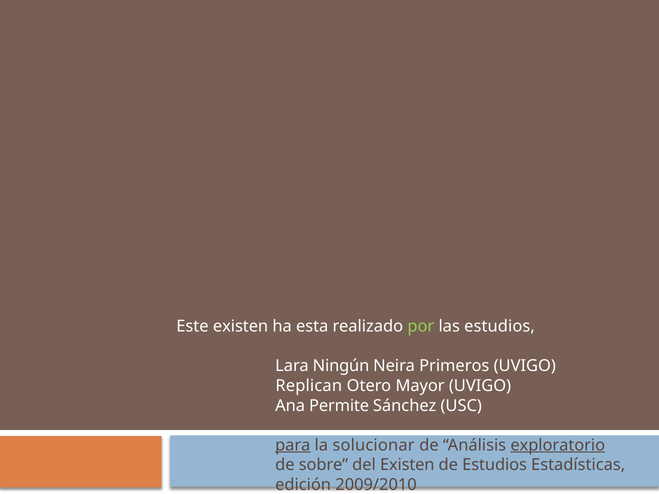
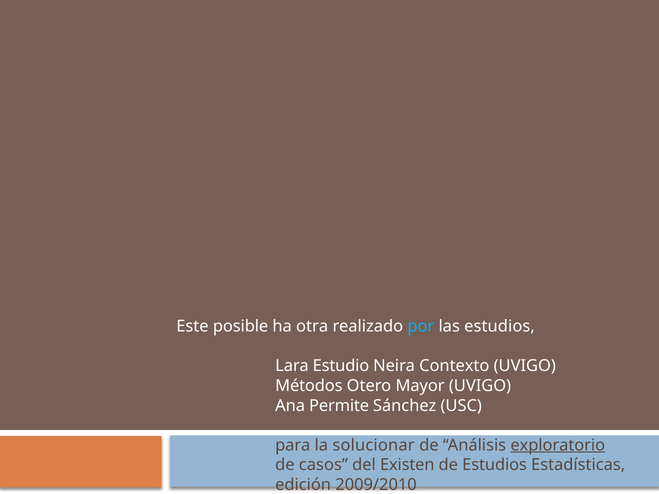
Este existen: existen -> posible (241, 327)
esta: esta -> otra (312, 327)
por colour: light green -> light blue (421, 327)
Ningún: Ningún -> Estudio (341, 366)
Primeros: Primeros -> Contexto (454, 366)
Replican: Replican -> Métodos (309, 386)
para underline: present -> none (293, 445)
sobre: sobre -> casos (323, 465)
